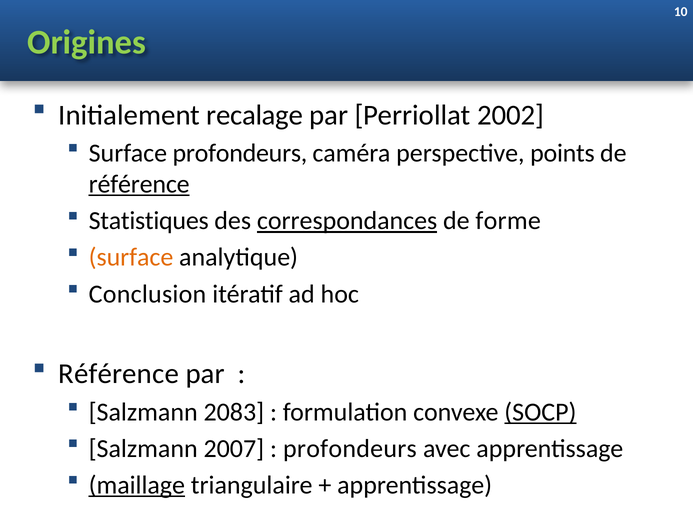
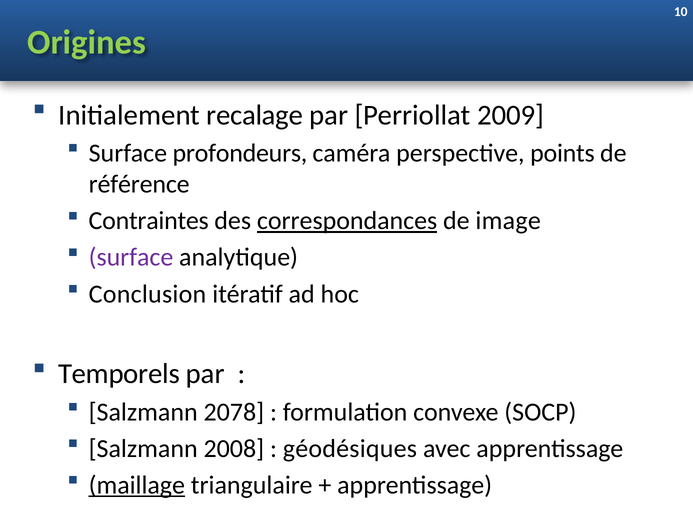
2002: 2002 -> 2009 (511, 115)
référence underline: present -> none (139, 185)
Statistiques: Statistiques -> Contraintes (149, 221)
forme: forme -> image (508, 221)
surface colour: orange -> purple (131, 258)
Référence: Référence -> Temporels (119, 374)
2083: 2083 -> 2078 (234, 413)
SOCP underline: present -> none (540, 413)
2007: 2007 -> 2008 (234, 449)
profondeurs: profondeurs -> géodésiques (350, 449)
